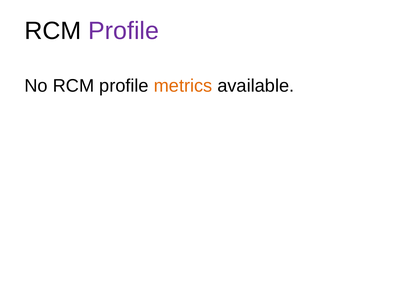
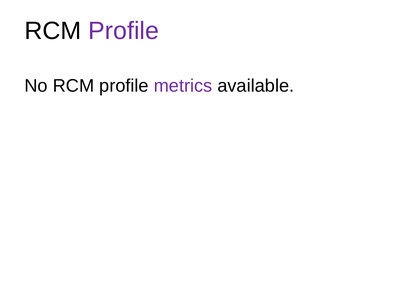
metrics colour: orange -> purple (183, 86)
